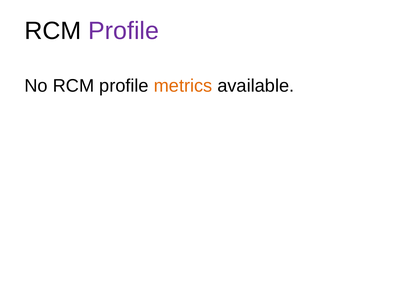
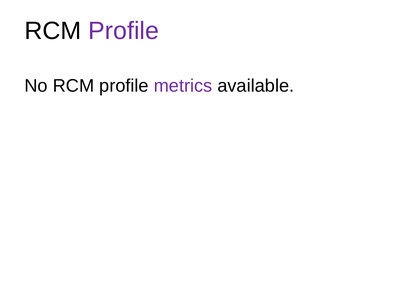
metrics colour: orange -> purple (183, 86)
